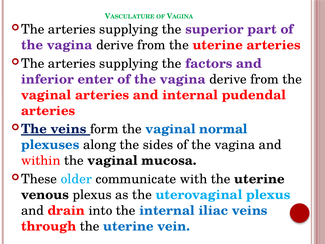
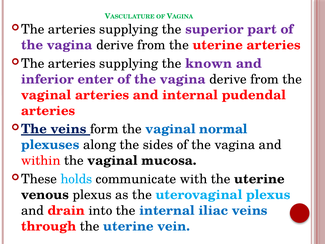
factors: factors -> known (209, 63)
older: older -> holds (76, 179)
